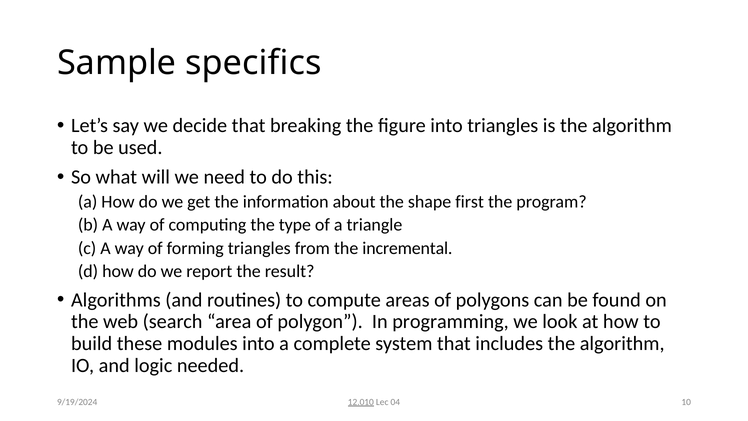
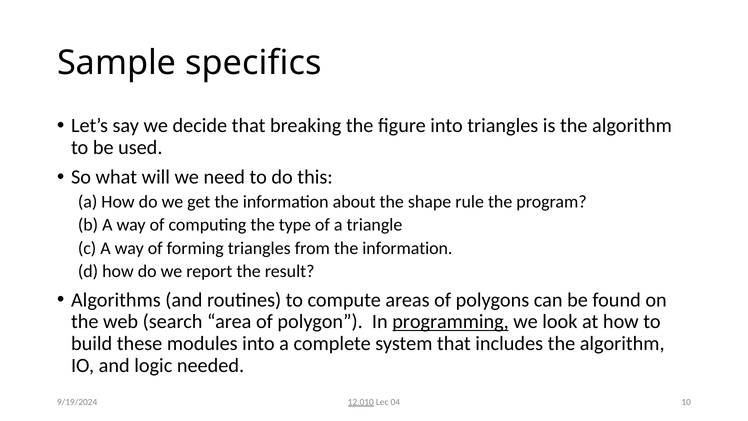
first: first -> rule (470, 202)
from the incremental: incremental -> information (407, 248)
programming underline: none -> present (450, 322)
